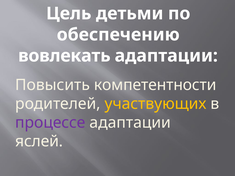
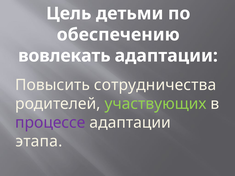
компетентности: компетентности -> сотрудничества (155, 85)
участвующих colour: yellow -> light green (156, 104)
яслей: яслей -> этапа (39, 141)
